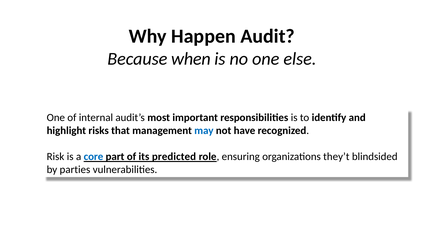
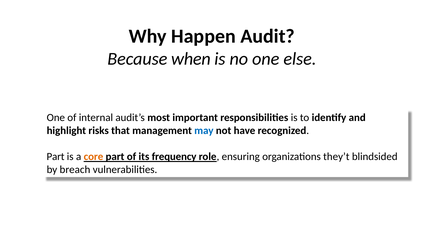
Risk: Risk -> Part (56, 157)
core colour: blue -> orange (93, 157)
predicted: predicted -> frequency (174, 157)
parties: parties -> breach (75, 170)
